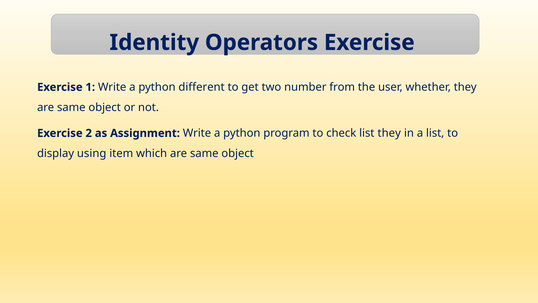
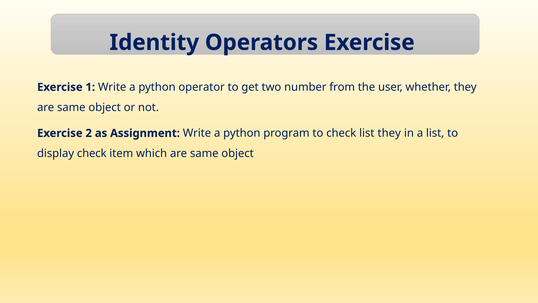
different: different -> operator (202, 87)
display using: using -> check (92, 153)
